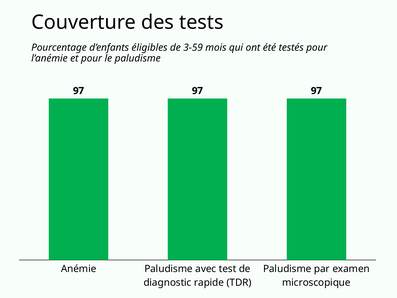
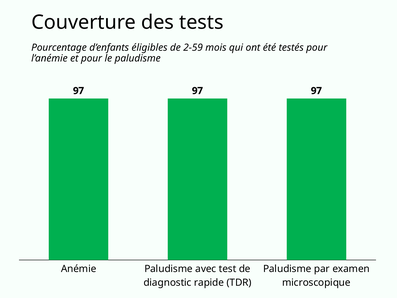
3-59: 3-59 -> 2-59 (193, 48)
